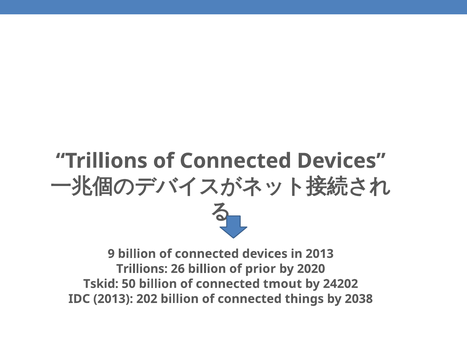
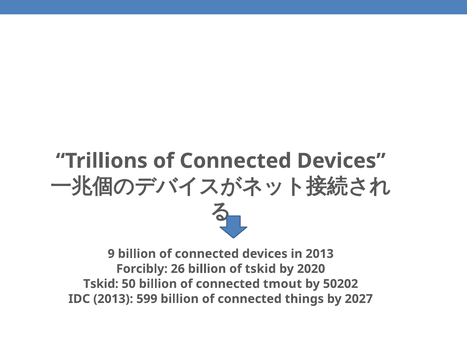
Trillions: Trillions -> Forcibly (142, 269)
of prior: prior -> tskid (260, 269)
24202: 24202 -> 50202 (341, 284)
202: 202 -> 599 (147, 299)
2038: 2038 -> 2027 (359, 299)
